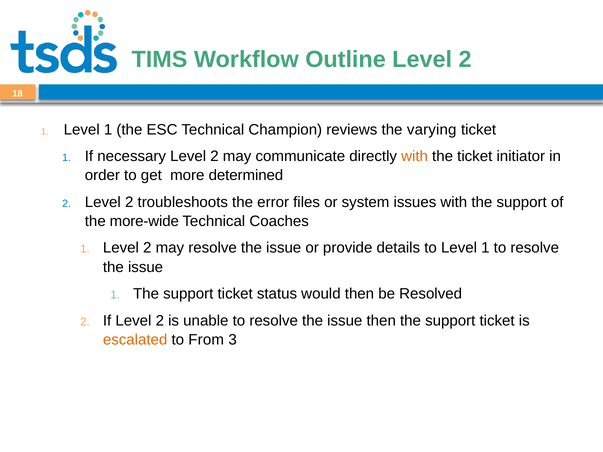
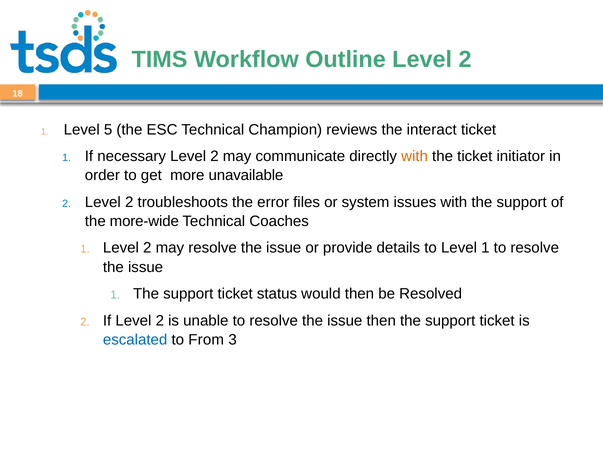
1 Level 1: 1 -> 5 (108, 130)
varying: varying -> interact (432, 130)
determined: determined -> unavailable (246, 176)
escalated colour: orange -> blue (135, 340)
